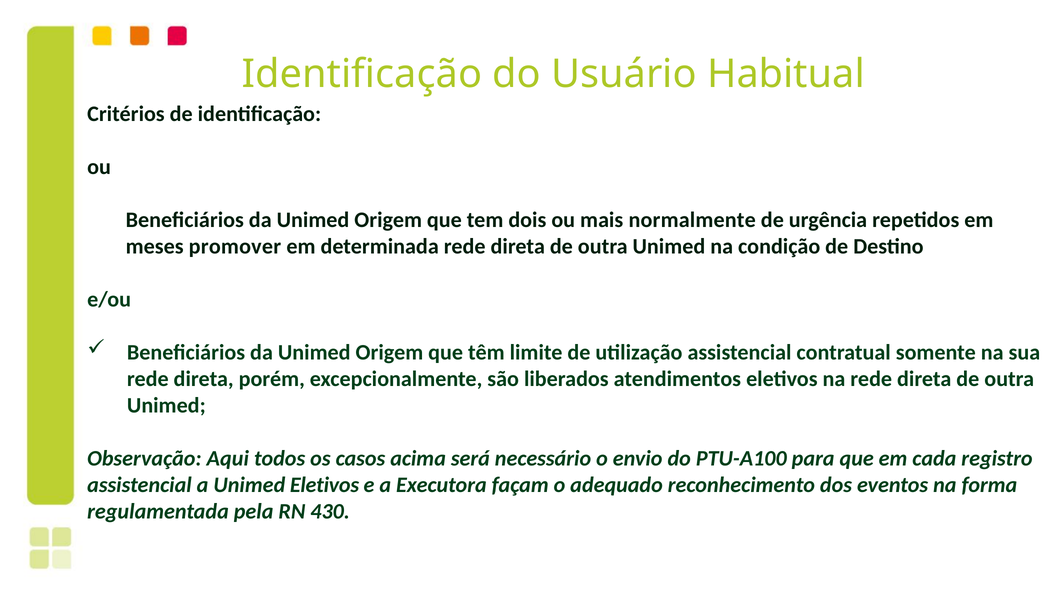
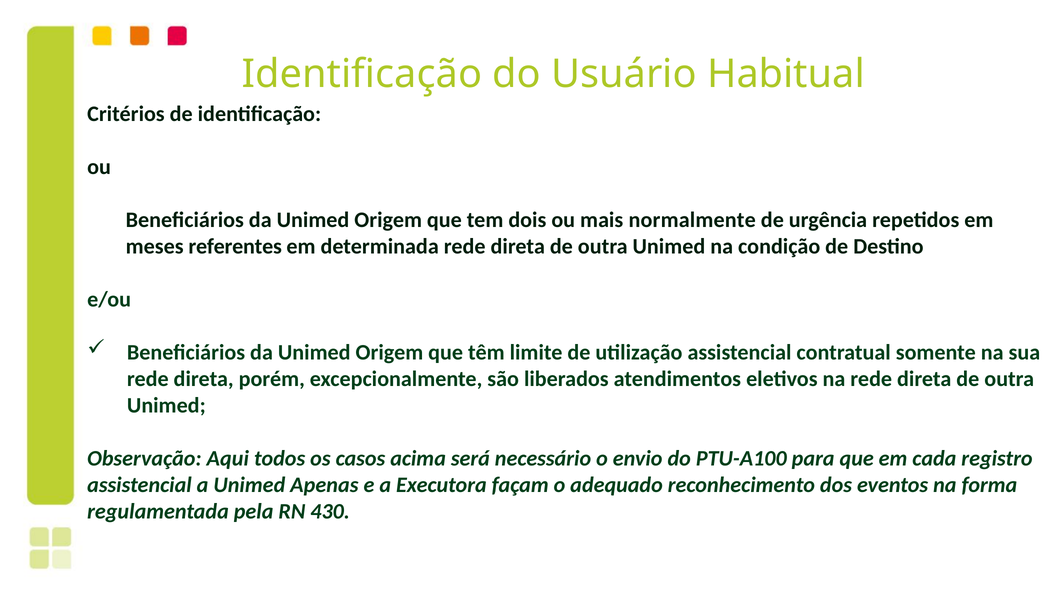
promover: promover -> referentes (235, 246)
Unimed Eletivos: Eletivos -> Apenas (324, 485)
